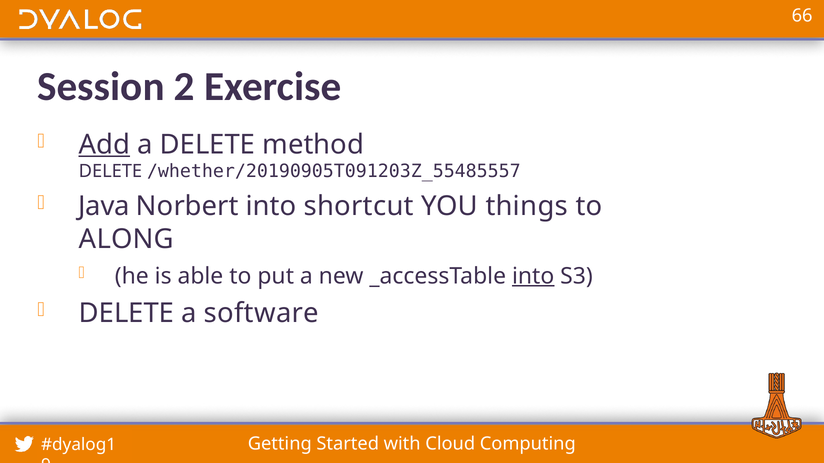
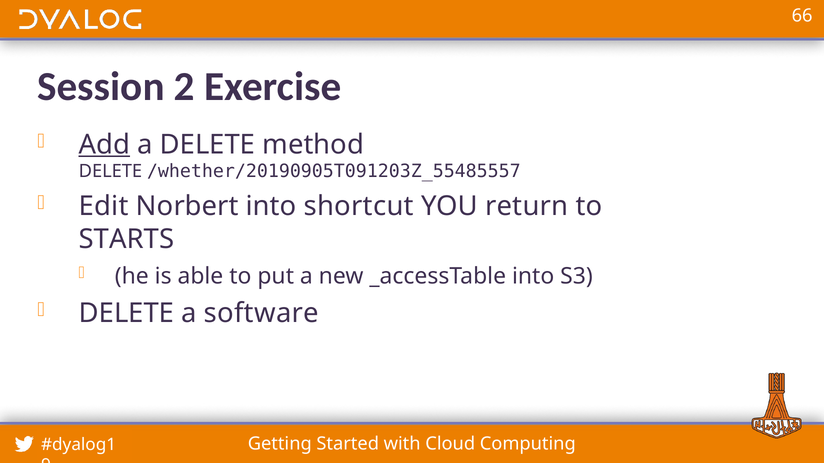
Java: Java -> Edit (104, 207)
things: things -> return (527, 207)
ALONG: ALONG -> STARTS (126, 239)
into underline: present -> none (533, 276)
